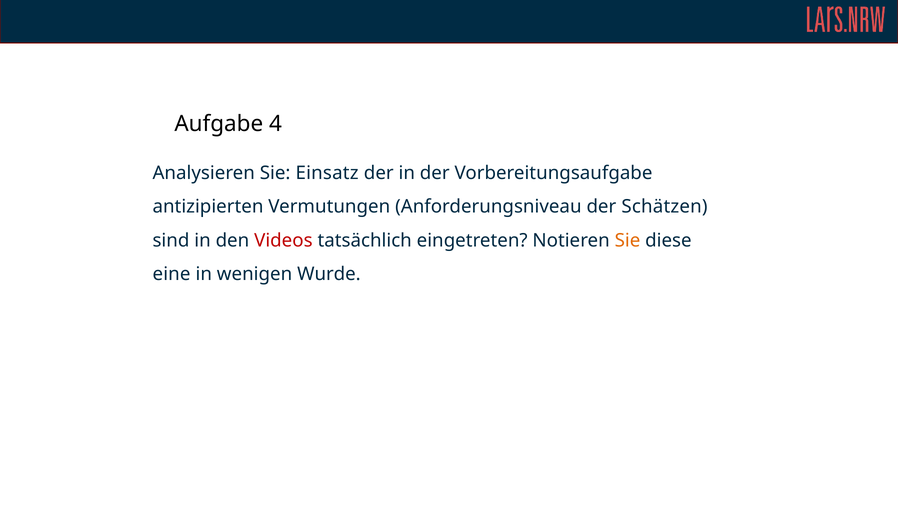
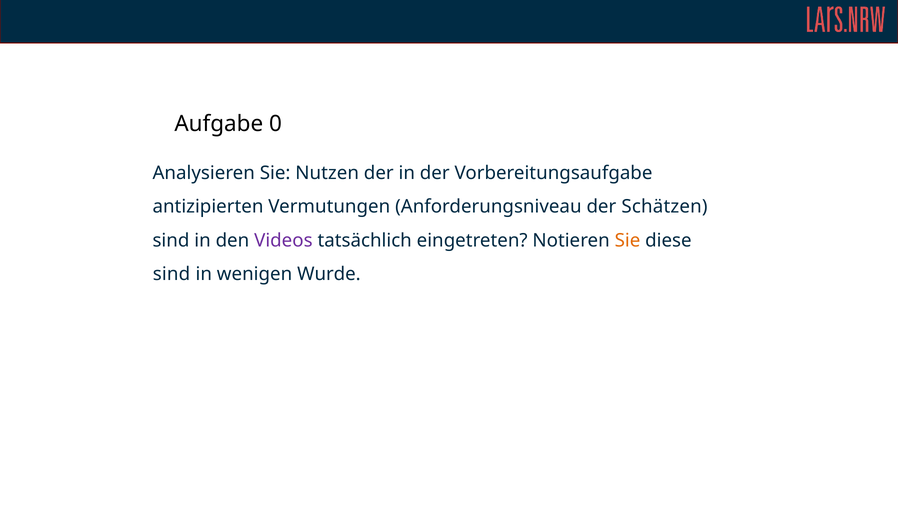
4: 4 -> 0 (275, 124)
Einsatz: Einsatz -> Nutzen (327, 173)
Videos colour: red -> purple (283, 240)
eine: eine -> sind (172, 274)
